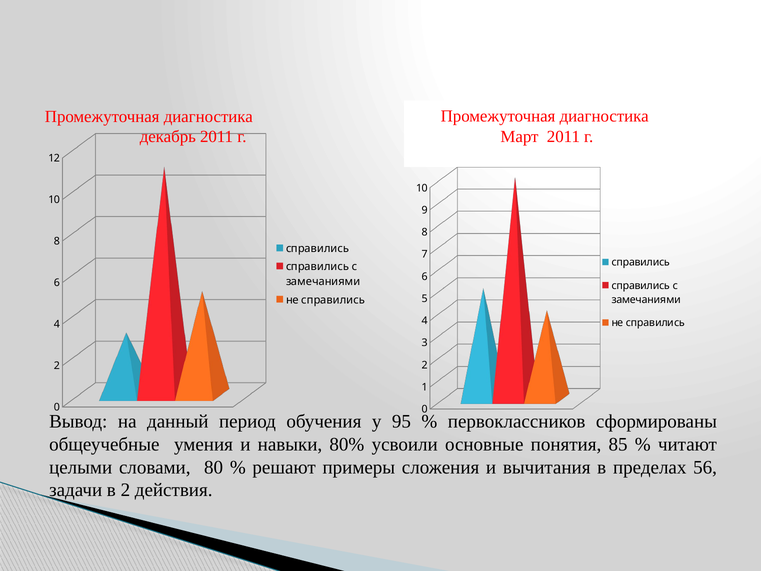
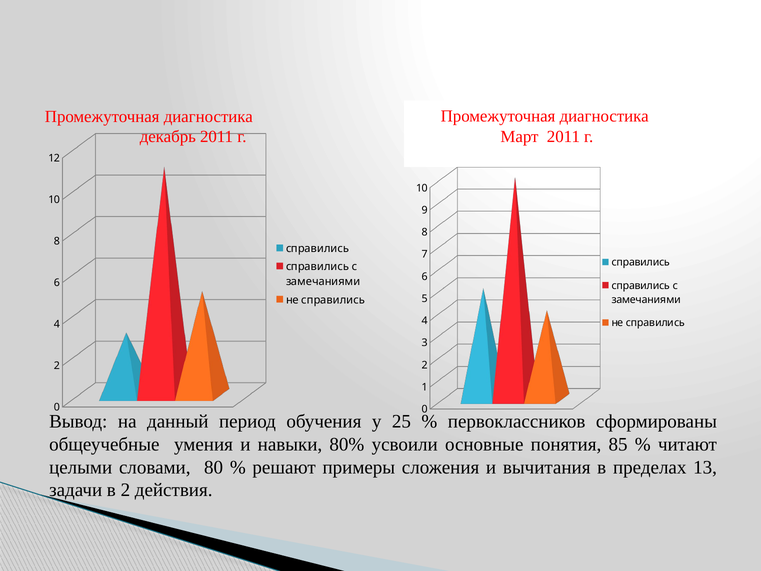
95: 95 -> 25 (401, 421)
56: 56 -> 13 (705, 467)
